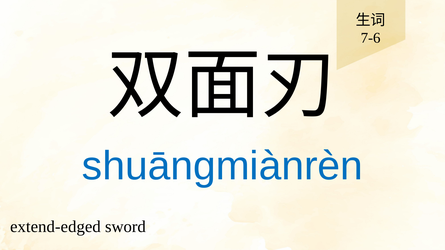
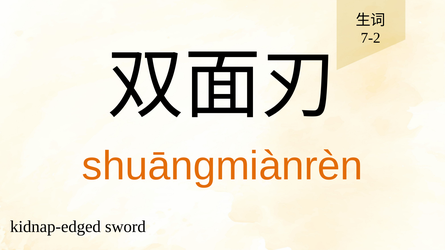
7-6: 7-6 -> 7-2 (371, 38)
shuāngmiànrèn colour: blue -> orange (222, 166)
extend-edged: extend-edged -> kidnap-edged (55, 227)
